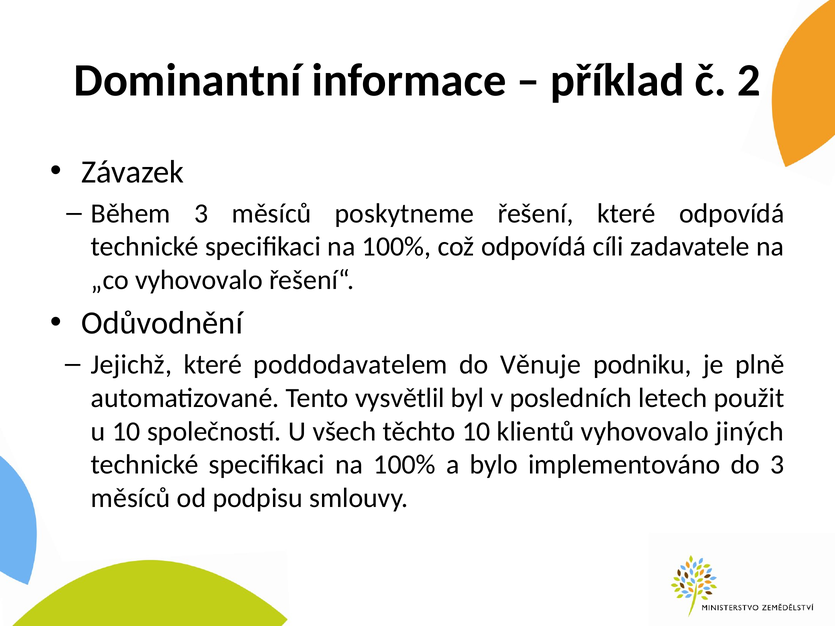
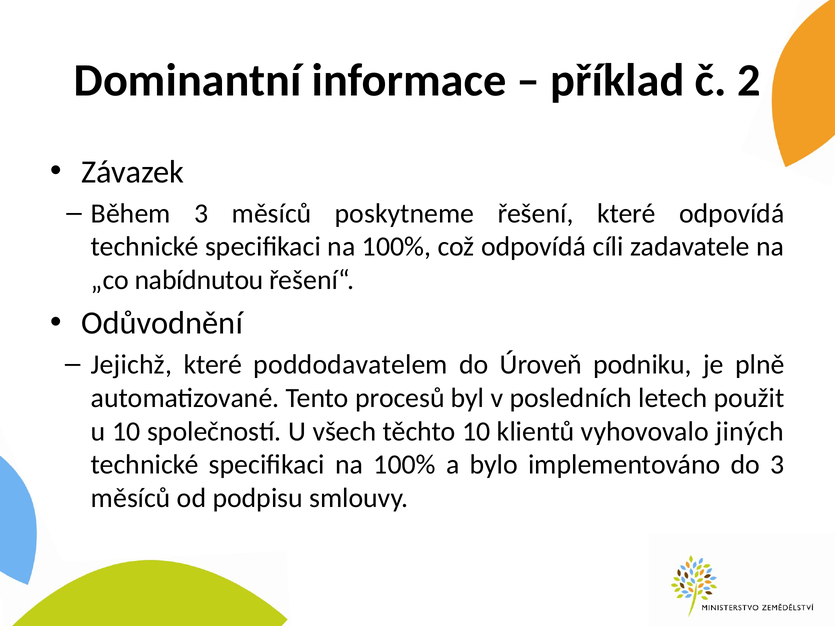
„co vyhovovalo: vyhovovalo -> nabídnutou (199, 280)
Věnuje: Věnuje -> Úroveň (541, 365)
vysvětlil: vysvětlil -> procesů (400, 398)
